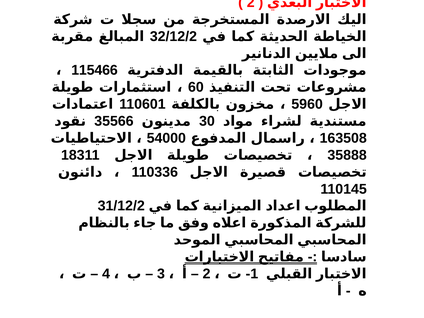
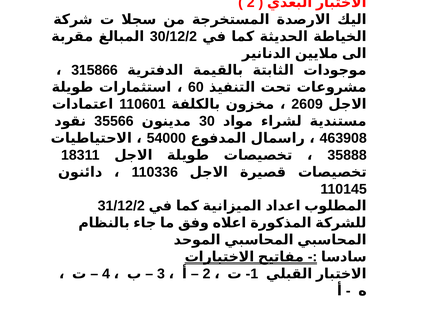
32/12/2: 32/12/2 -> 30/12/2 (173, 36)
115466: 115466 -> 315866 (95, 70)
5960: 5960 -> 2609 (307, 104)
163508: 163508 -> 463908 (343, 138)
